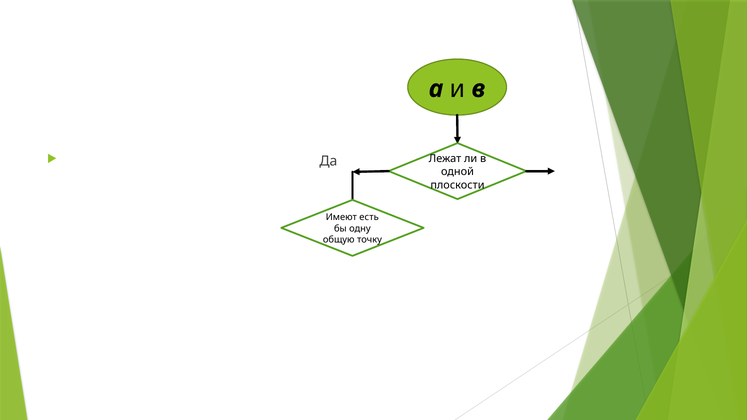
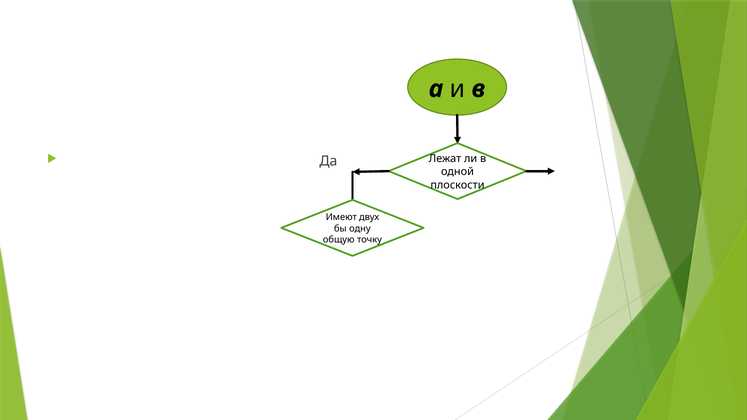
есть: есть -> двух (369, 217)
